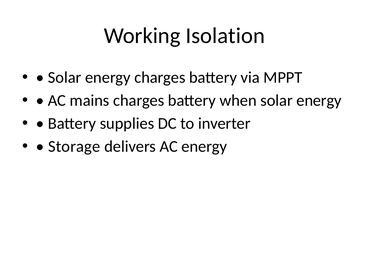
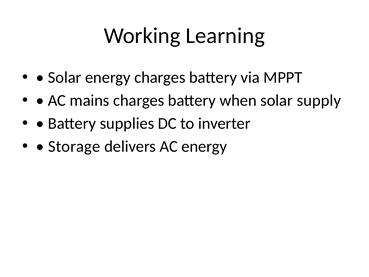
Isolation: Isolation -> Learning (225, 36)
when solar energy: energy -> supply (319, 100)
